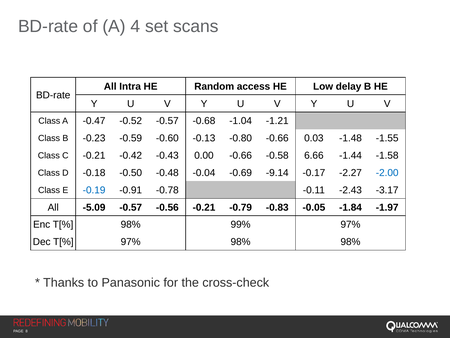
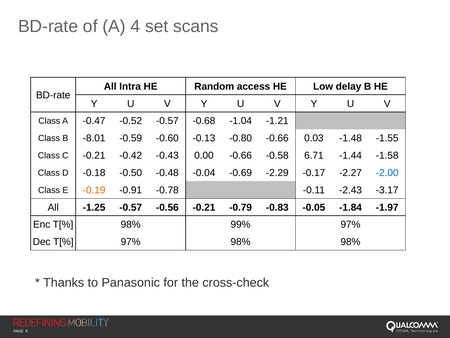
-0.23: -0.23 -> -8.01 (94, 138)
6.66: 6.66 -> 6.71 (314, 155)
-9.14: -9.14 -> -2.29 (277, 173)
-0.19 colour: blue -> orange (94, 190)
-5.09: -5.09 -> -1.25 (94, 207)
